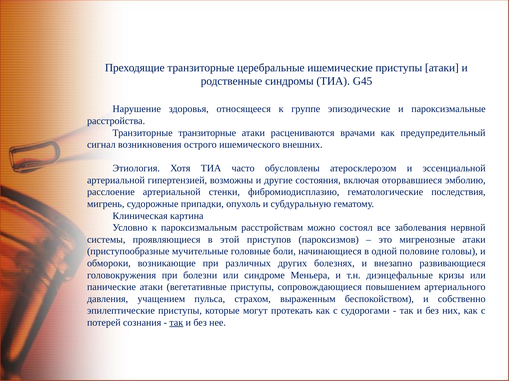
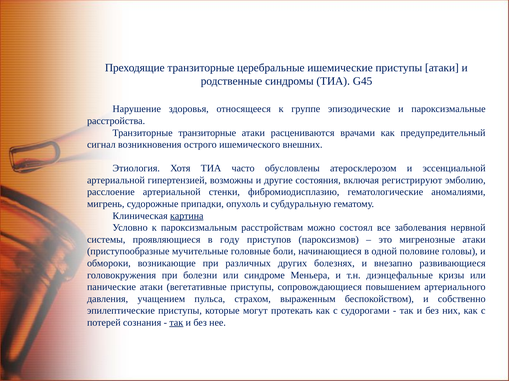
оторвавшиеся: оторвавшиеся -> регистрируют (412, 181)
последствия: последствия -> аномалиями (458, 192)
картина underline: none -> present (187, 216)
этой: этой -> году (230, 240)
